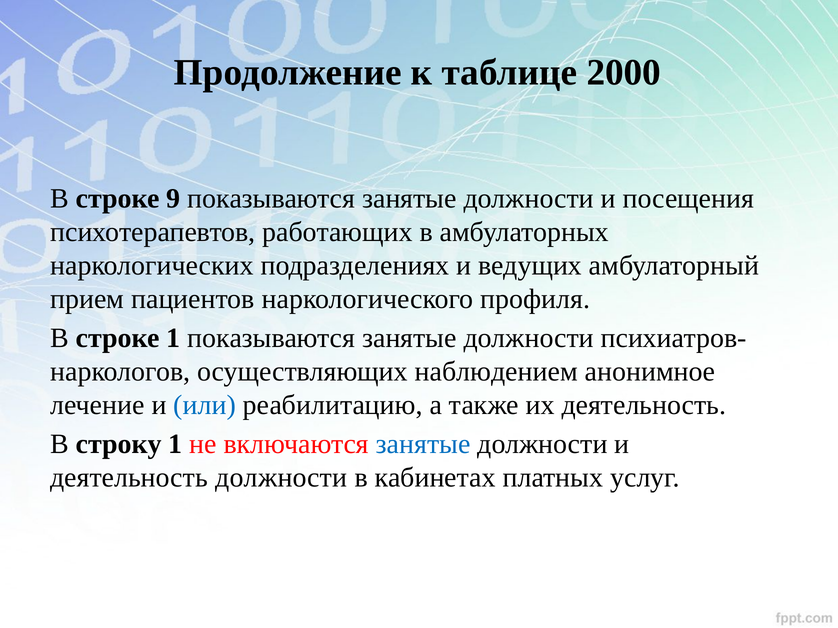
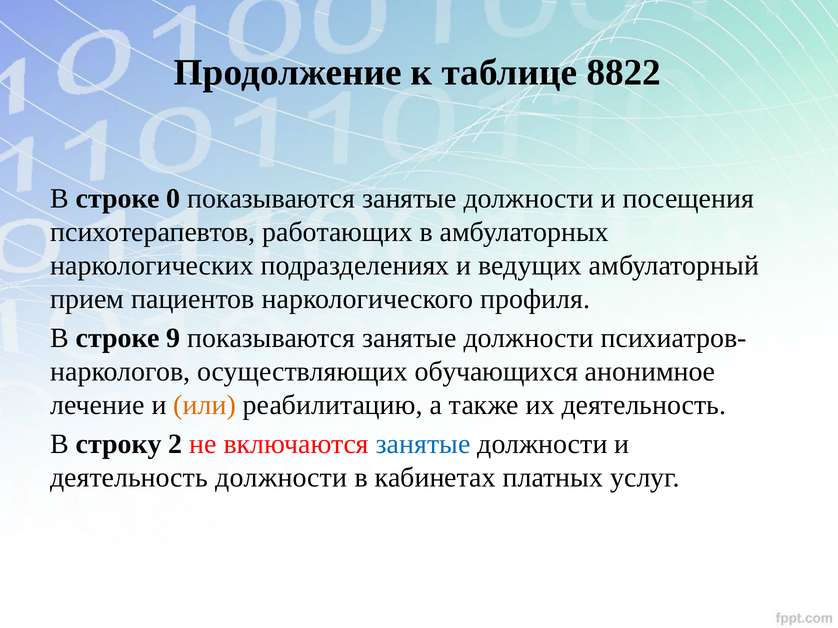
2000: 2000 -> 8822 (624, 73)
9: 9 -> 0 (173, 199)
строке 1: 1 -> 9 (173, 338)
наблюдением: наблюдением -> обучающихся (496, 372)
или colour: blue -> orange (205, 405)
строку 1: 1 -> 2 (175, 444)
